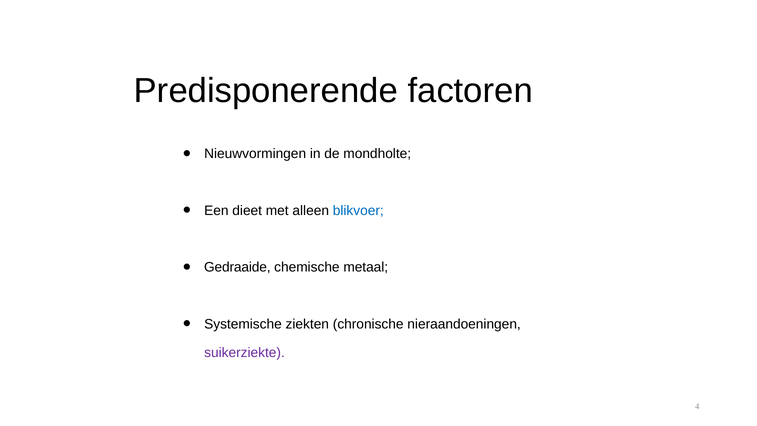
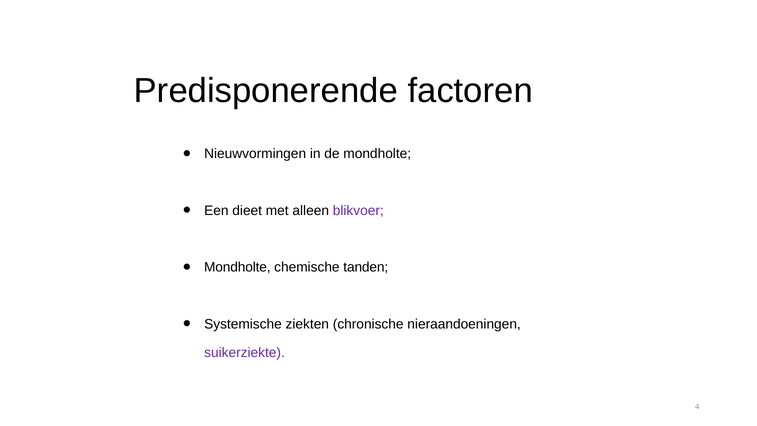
blikvoer colour: blue -> purple (358, 210)
Gedraaide: Gedraaide -> Mondholte (237, 267)
metaal: metaal -> tanden (366, 267)
